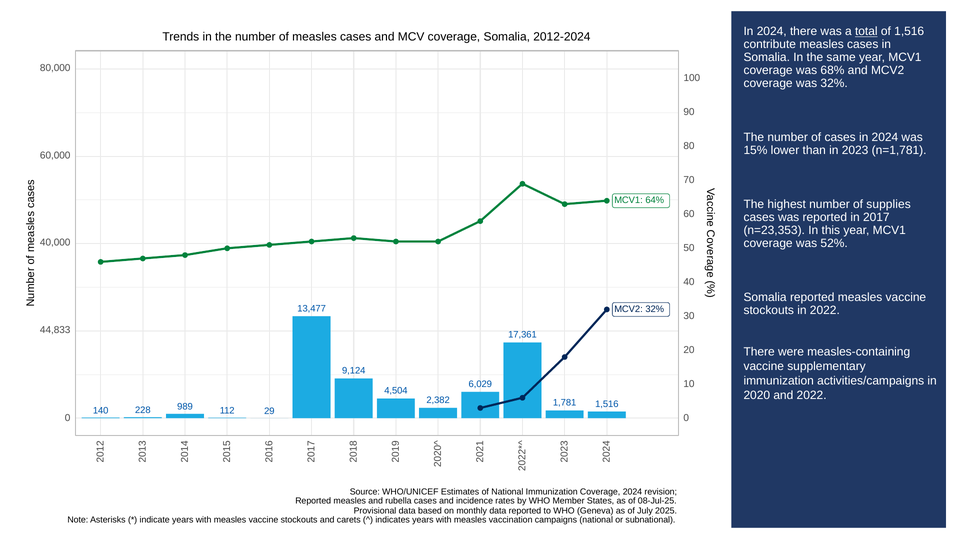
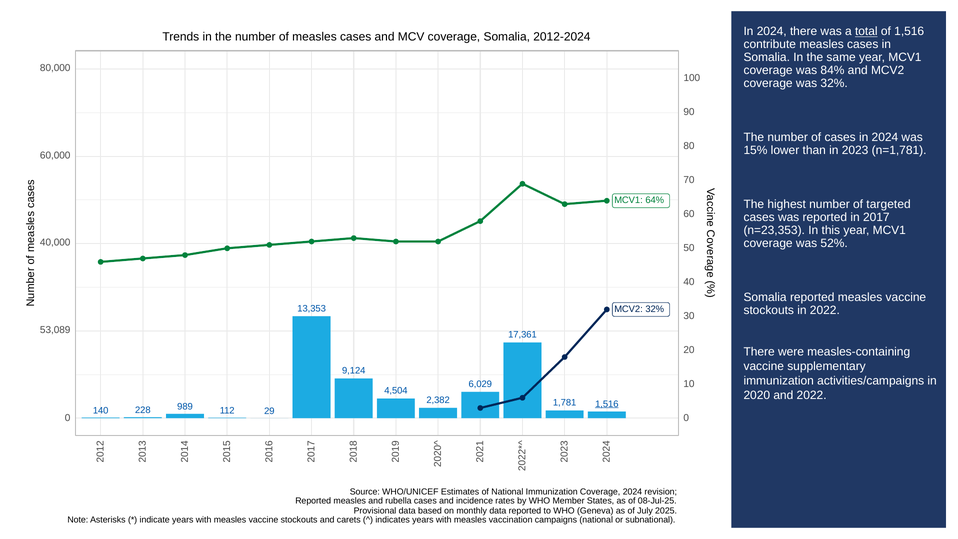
68%: 68% -> 84% (832, 70)
supplies: supplies -> targeted (889, 204)
13,477: 13,477 -> 13,353 (312, 309)
44,833: 44,833 -> 53,089 (55, 330)
1,516 underline: none -> present (607, 404)
